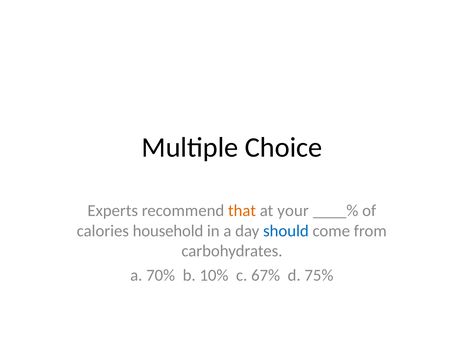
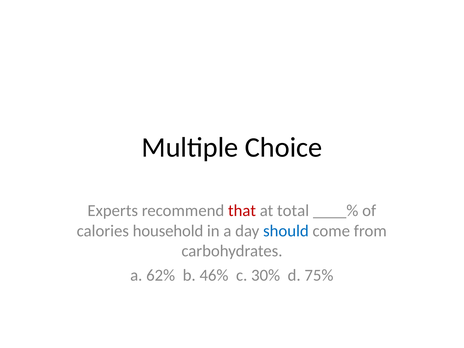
that colour: orange -> red (242, 211)
your: your -> total (293, 211)
70%: 70% -> 62% (161, 275)
10%: 10% -> 46% (214, 275)
67%: 67% -> 30% (266, 275)
